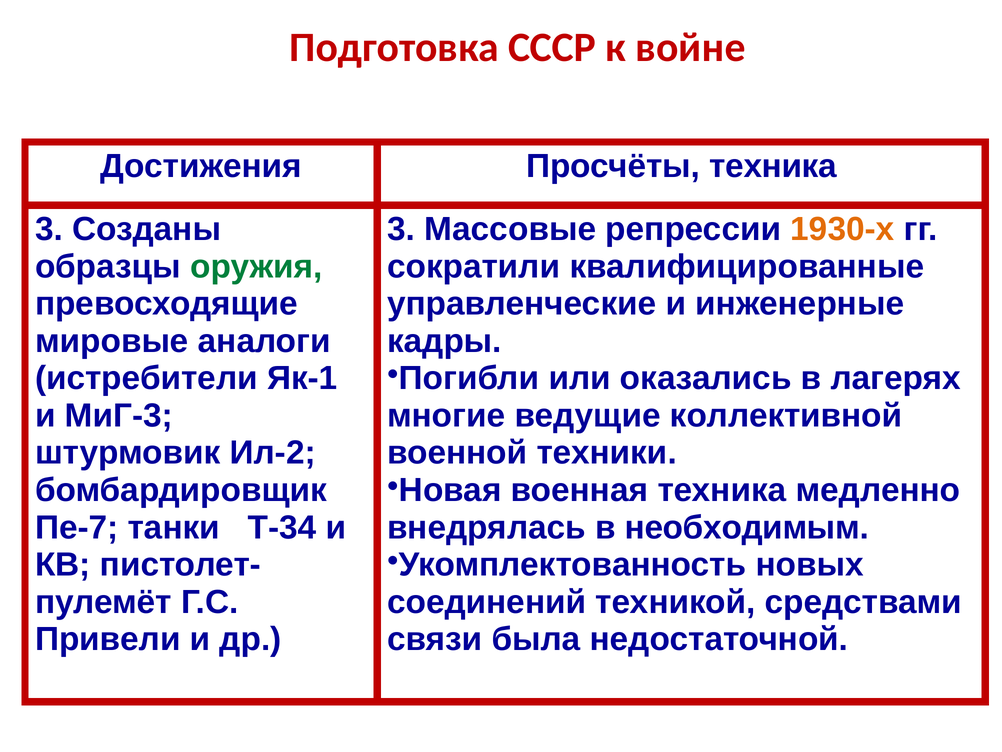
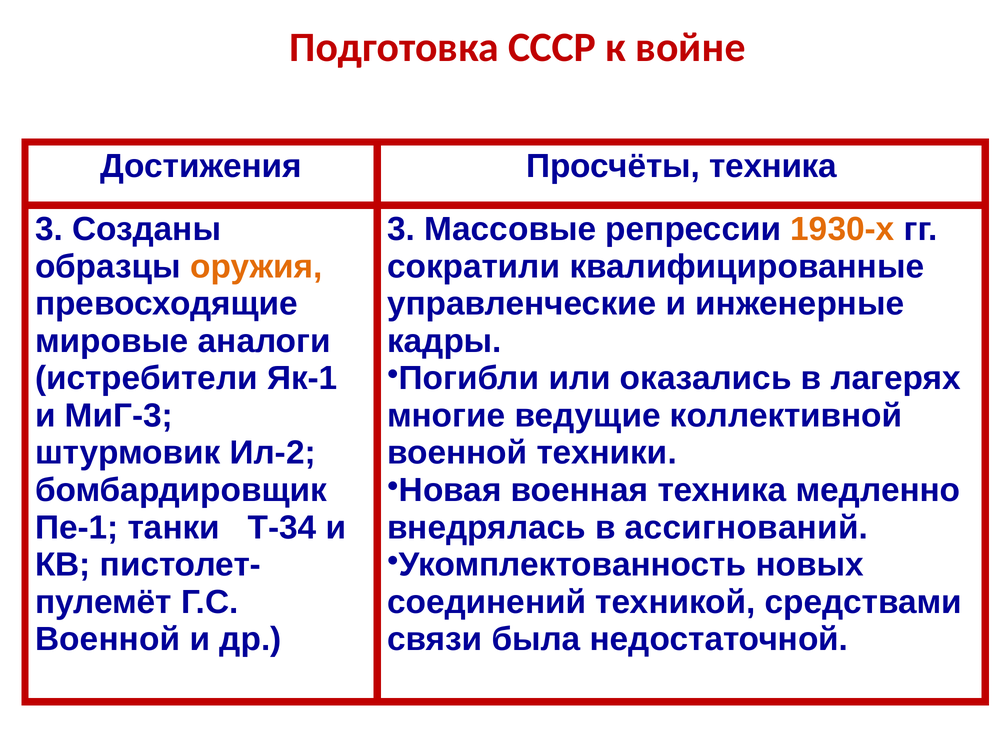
оружия colour: green -> orange (256, 266)
Пе-7: Пе-7 -> Пе-1 (77, 527)
необходимым: необходимым -> ассигнований (747, 527)
Привели: Привели -> Военной (108, 639)
